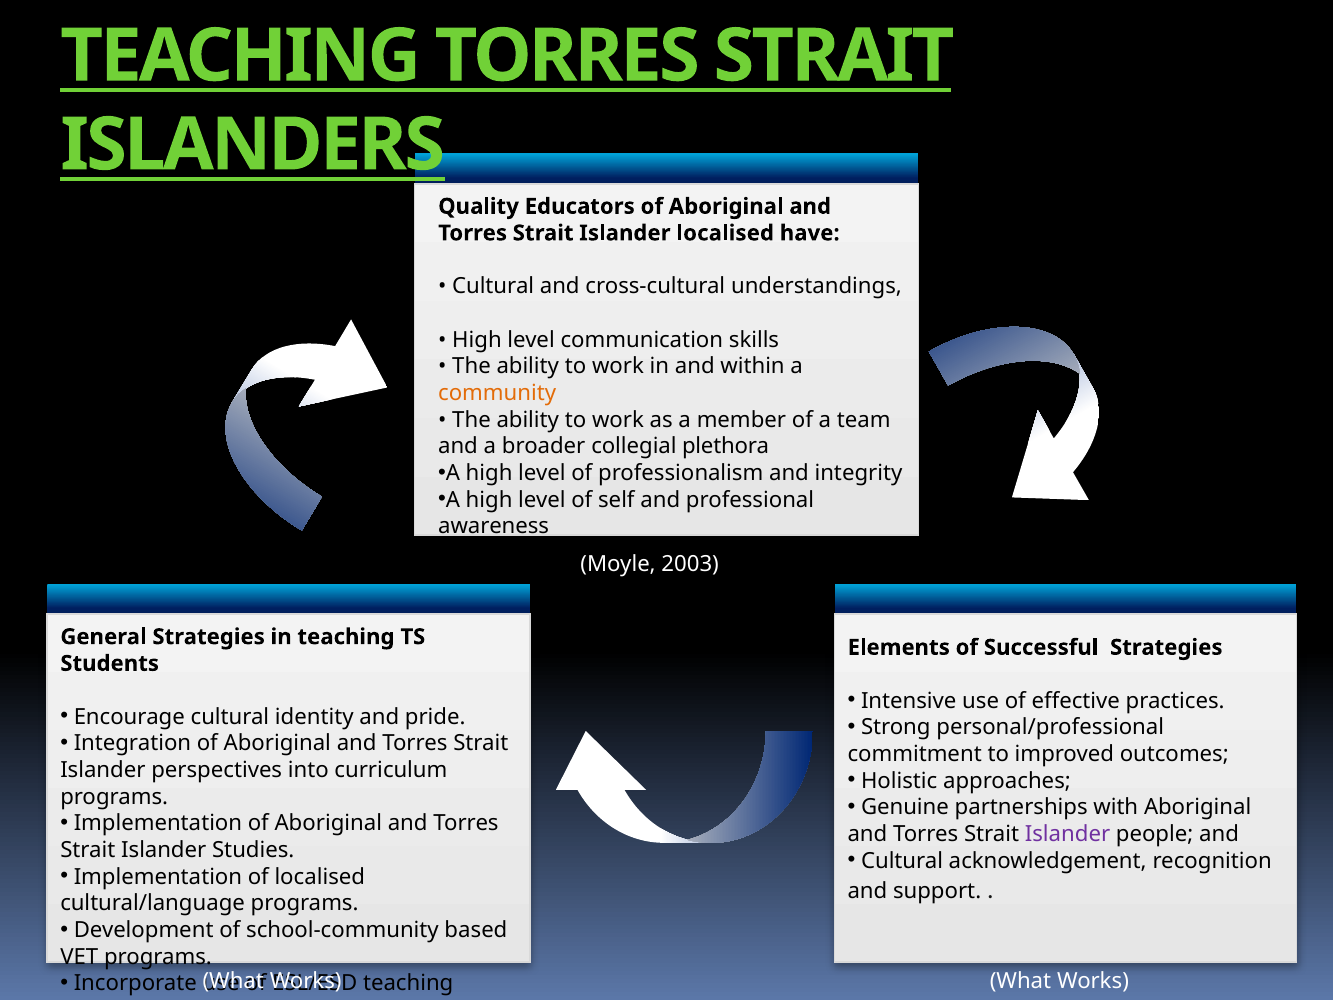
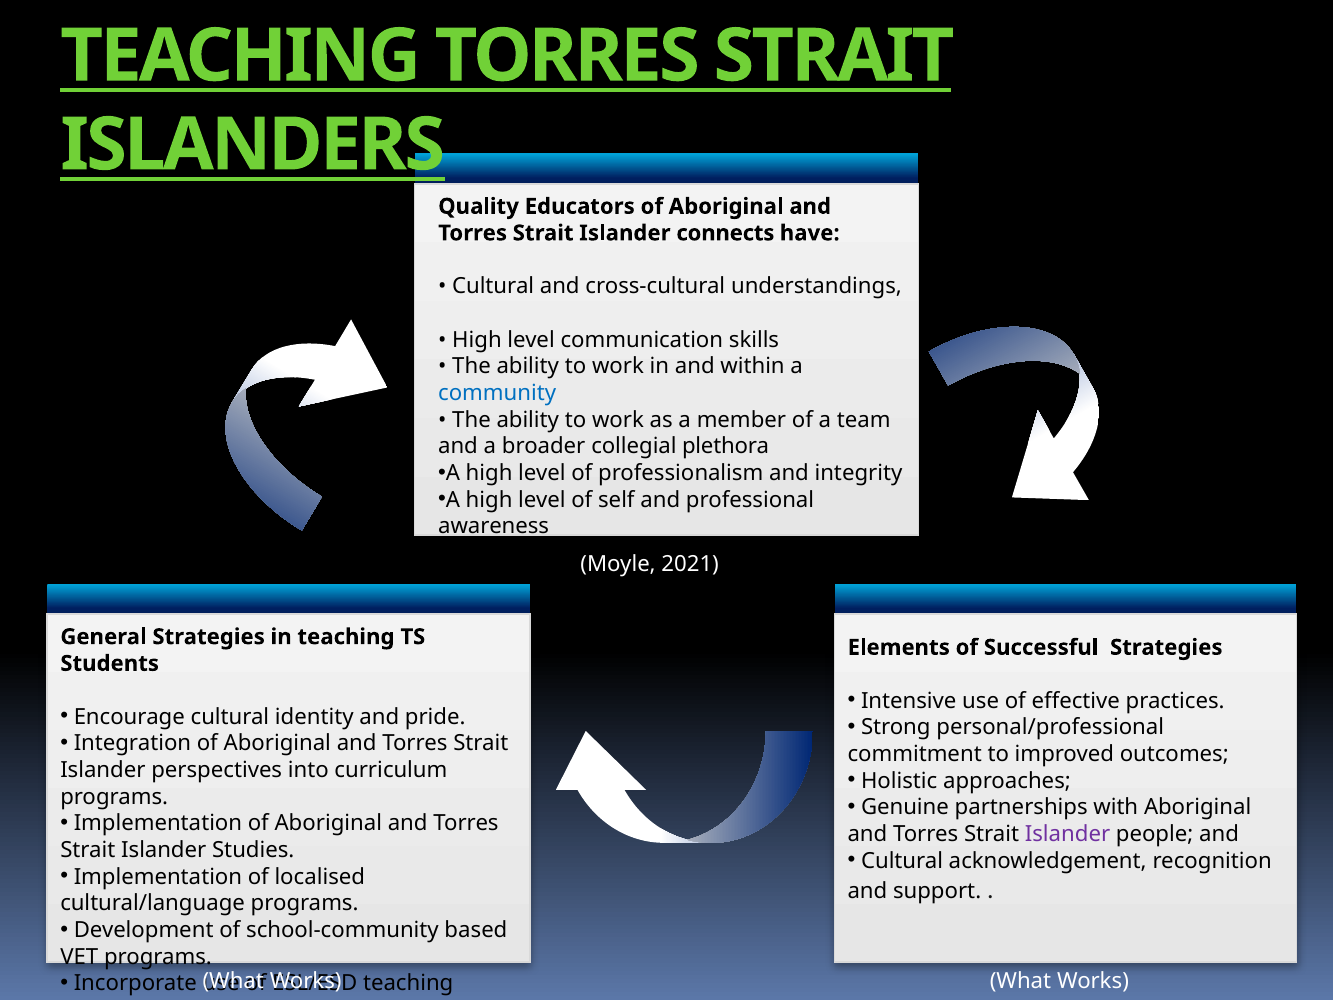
Islander localised: localised -> connects (725, 233)
community colour: orange -> blue (497, 393)
2003: 2003 -> 2021 (690, 564)
